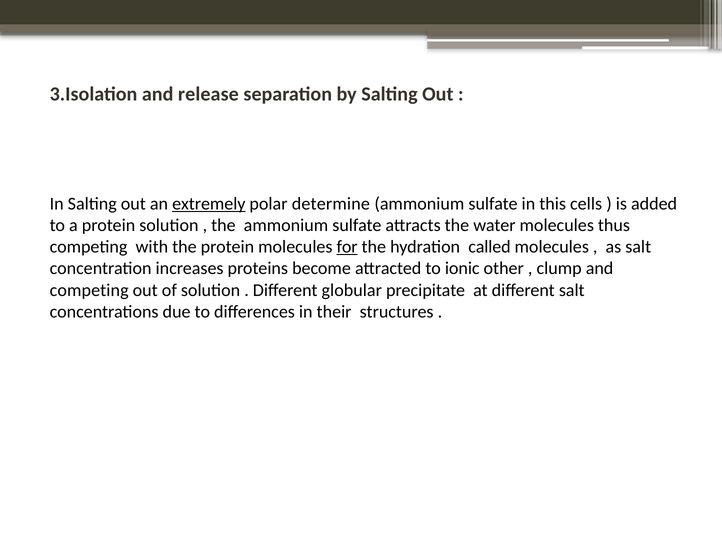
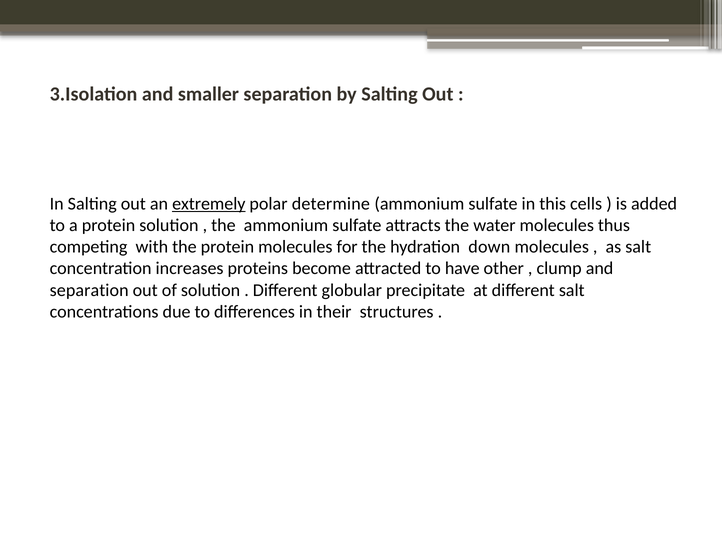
release: release -> smaller (208, 94)
for underline: present -> none (347, 247)
called: called -> down (489, 247)
ionic: ionic -> have (462, 269)
competing: competing -> separation (89, 290)
